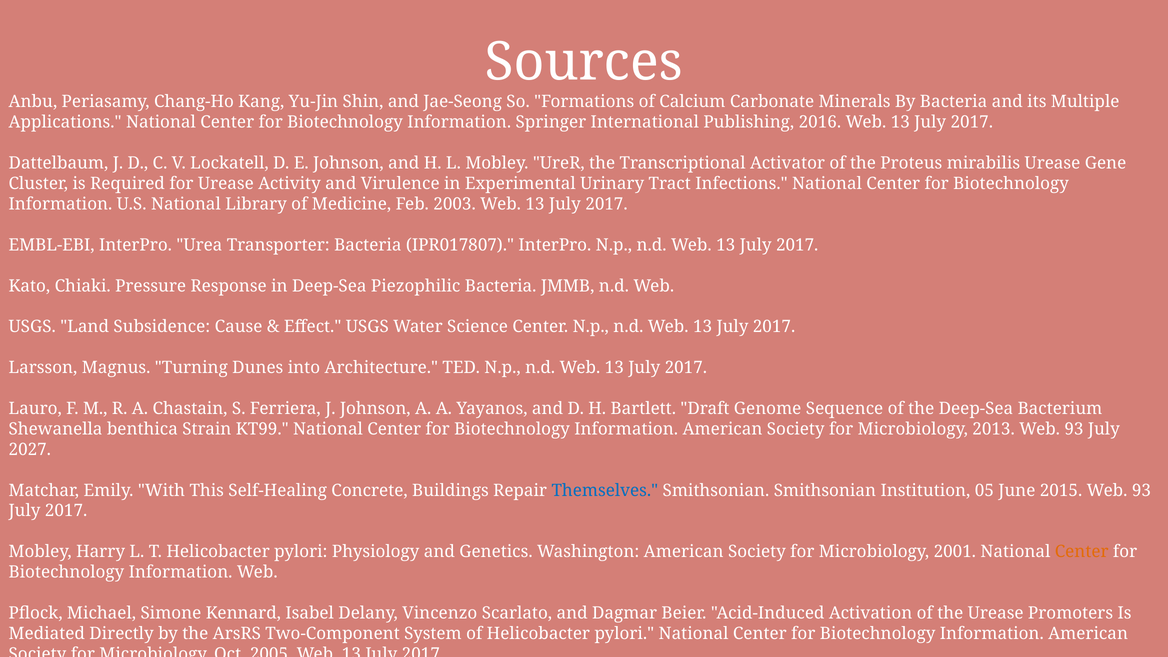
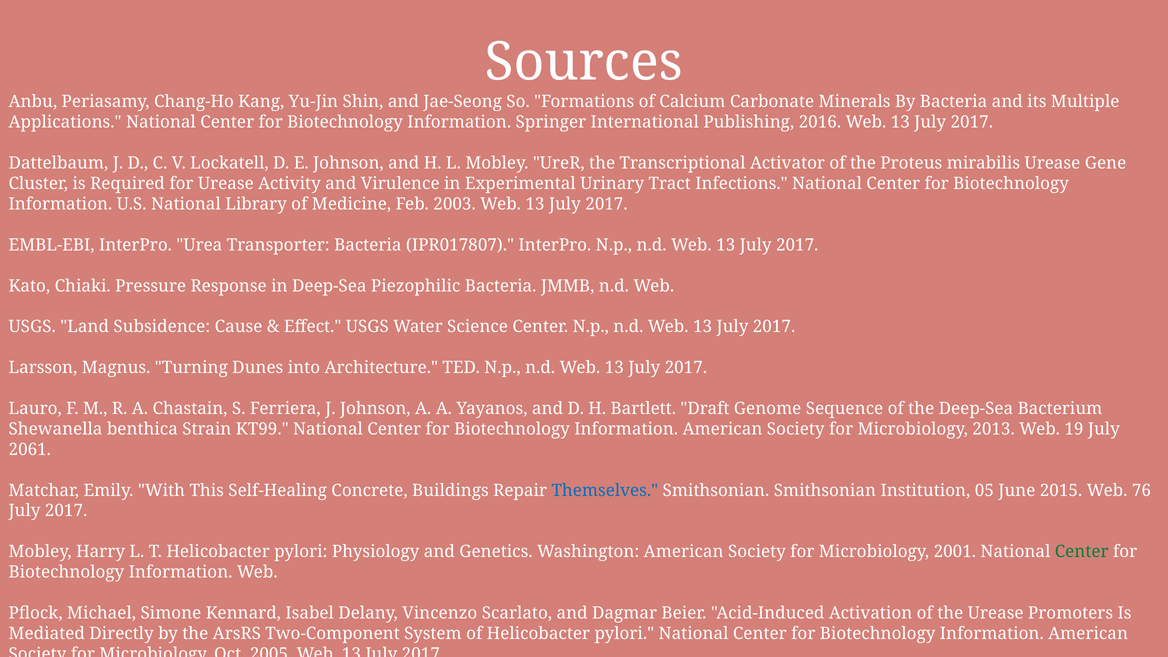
2013 Web 93: 93 -> 19 (1074, 429)
2027: 2027 -> 2061 (30, 450)
2015 Web 93: 93 -> 76 (1141, 490)
Center colour: orange -> green (1082, 552)
